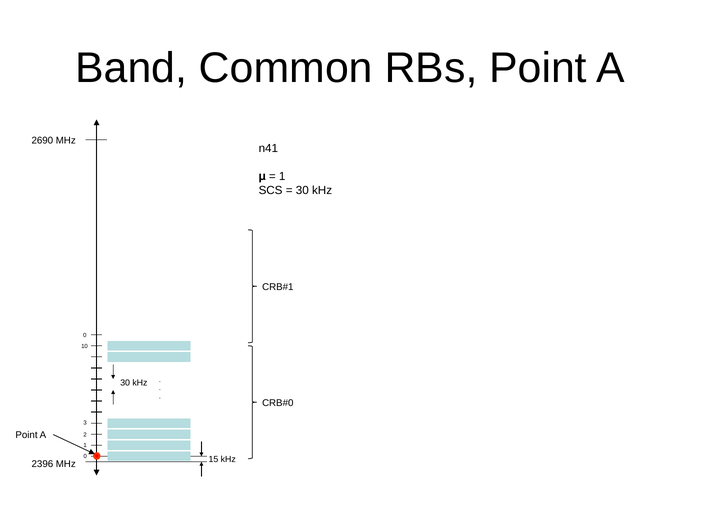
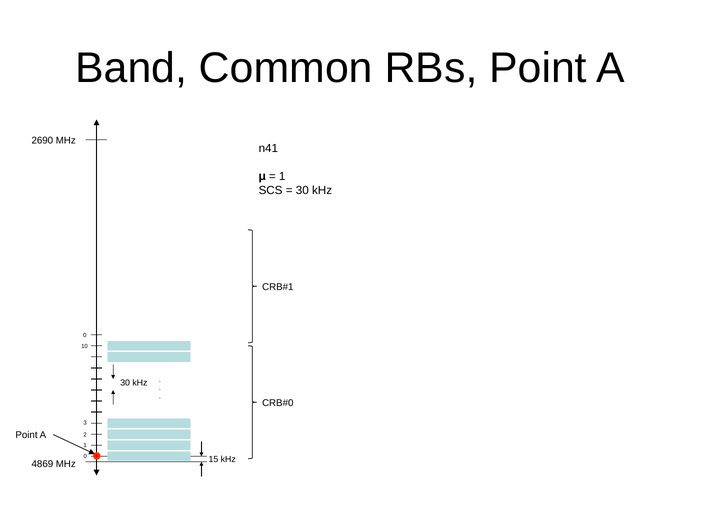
2396: 2396 -> 4869 (42, 464)
